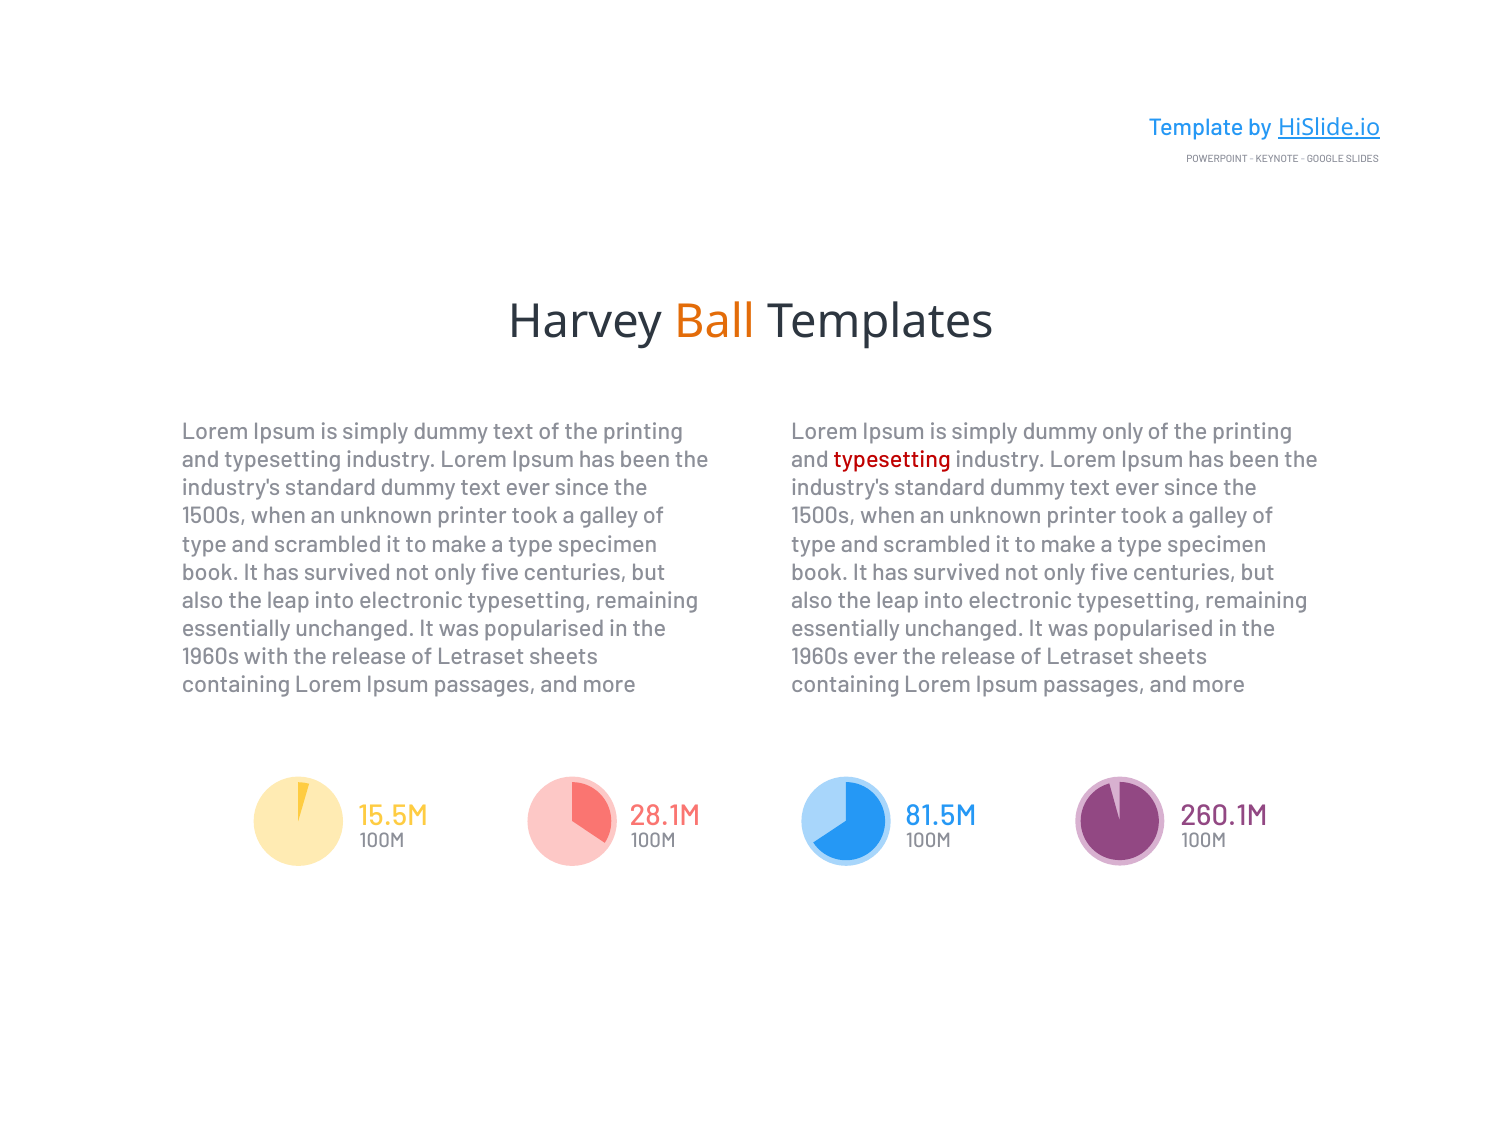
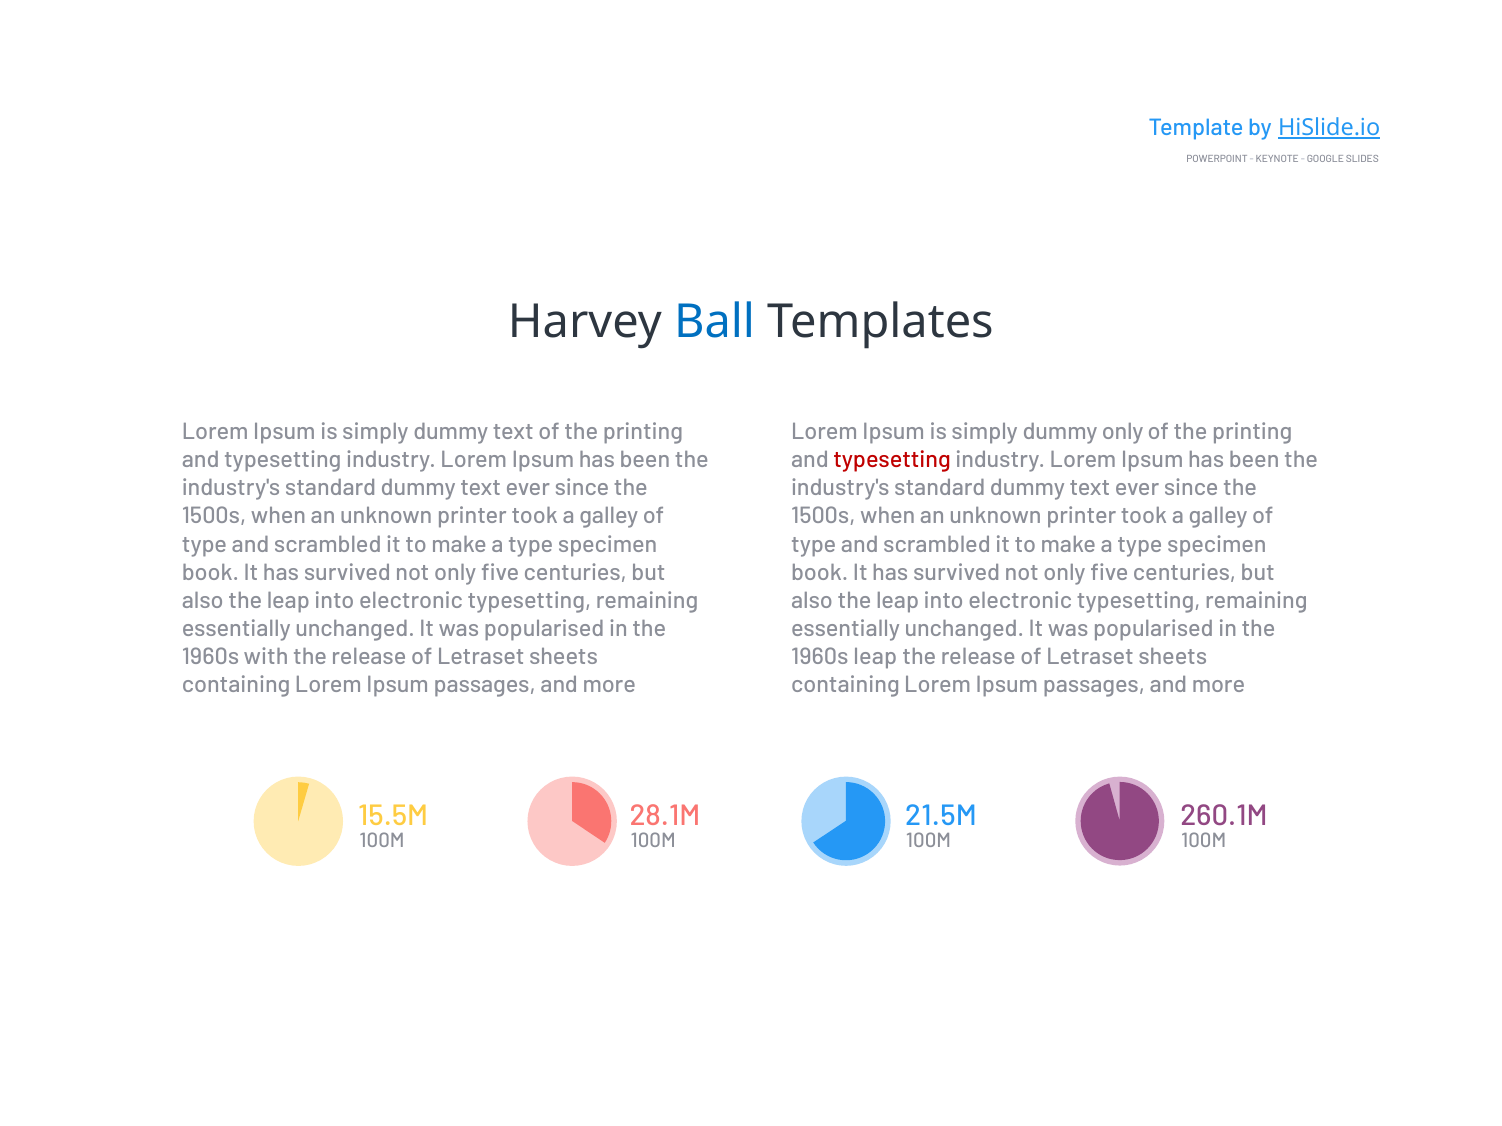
Ball colour: orange -> blue (715, 323)
1960s ever: ever -> leap (875, 657)
81.5M: 81.5M -> 21.5M (941, 817)
